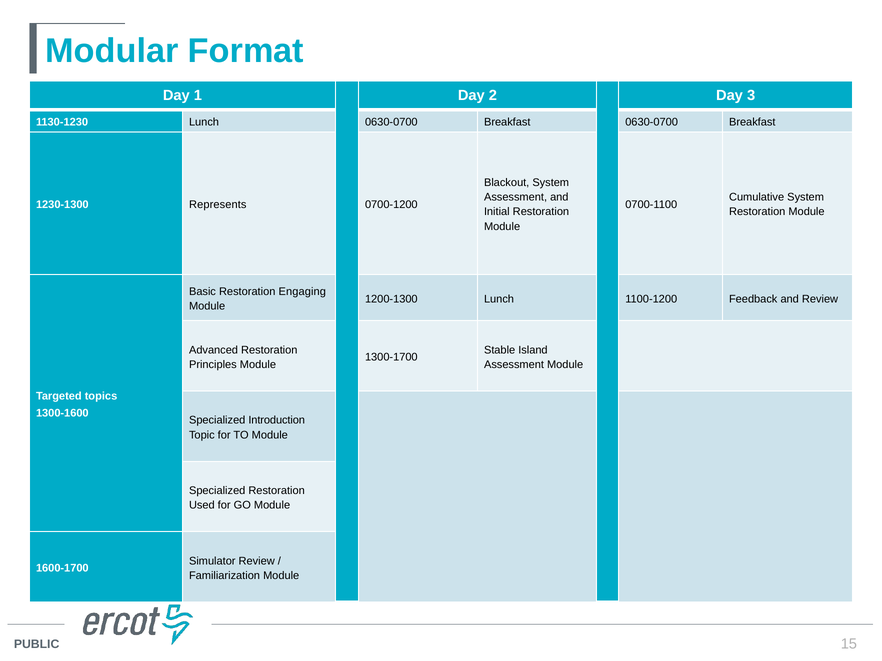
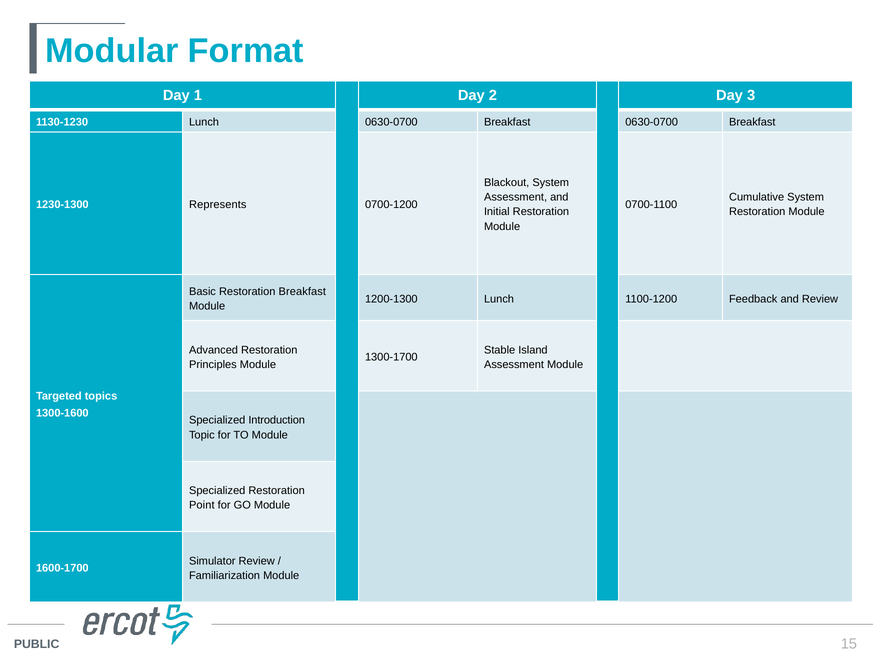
Restoration Engaging: Engaging -> Breakfast (302, 292)
Used: Used -> Point (202, 506)
